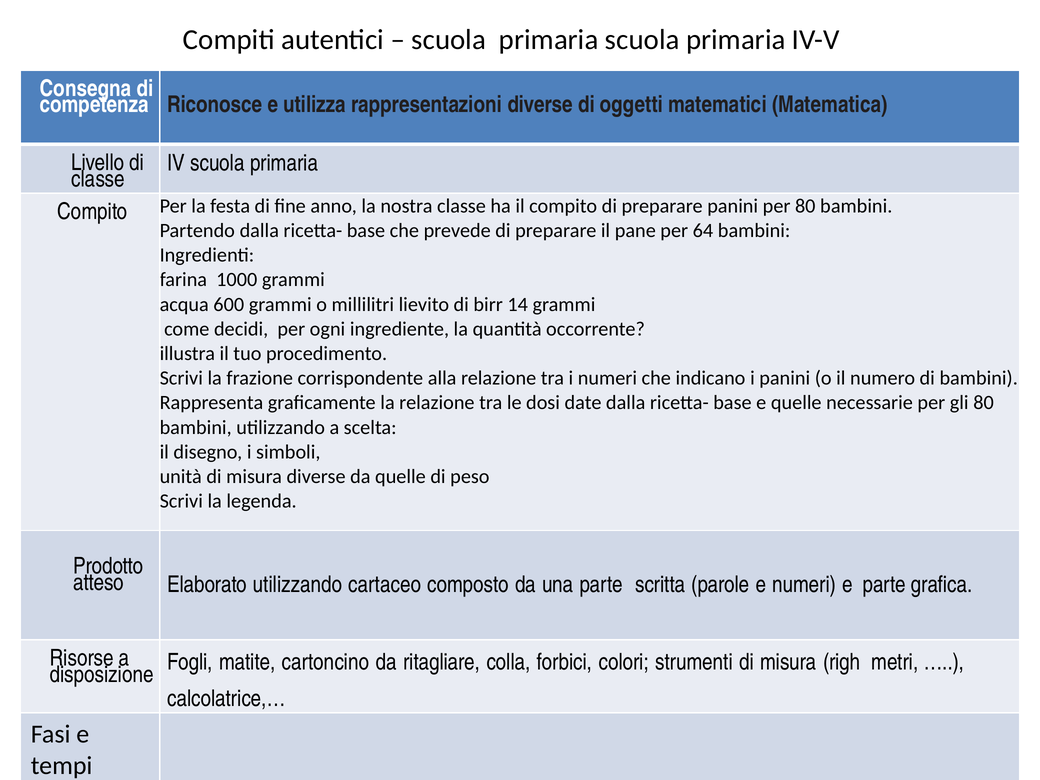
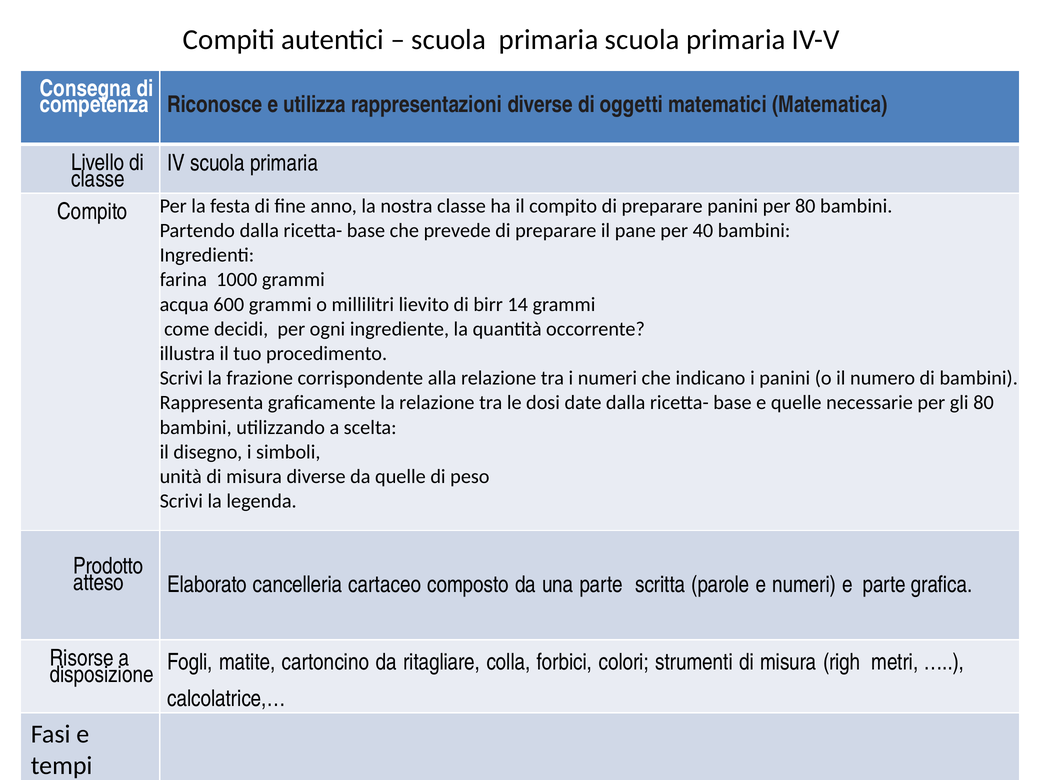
64: 64 -> 40 (703, 231)
Elaborato utilizzando: utilizzando -> cancelleria (298, 585)
